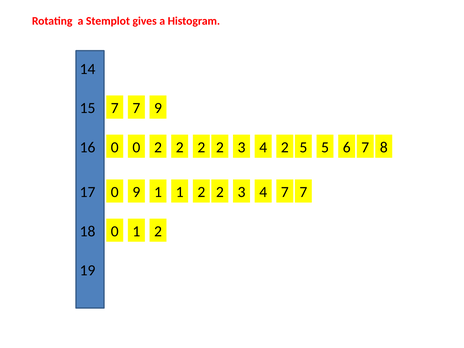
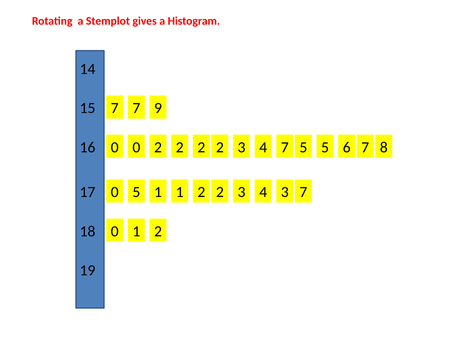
4 2: 2 -> 7 (285, 147)
0 9: 9 -> 5 (136, 192)
4 7: 7 -> 3 (285, 192)
